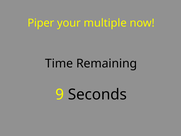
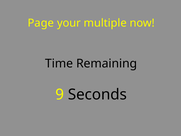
Piper: Piper -> Page (41, 23)
